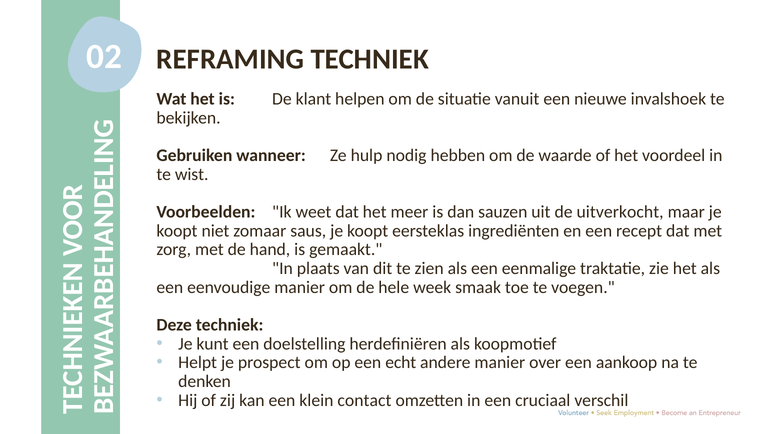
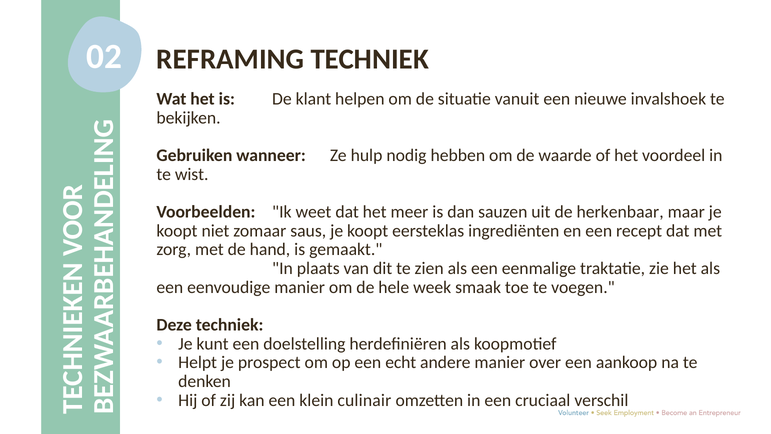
uitverkocht: uitverkocht -> herkenbaar (620, 212)
contact: contact -> culinair (364, 400)
